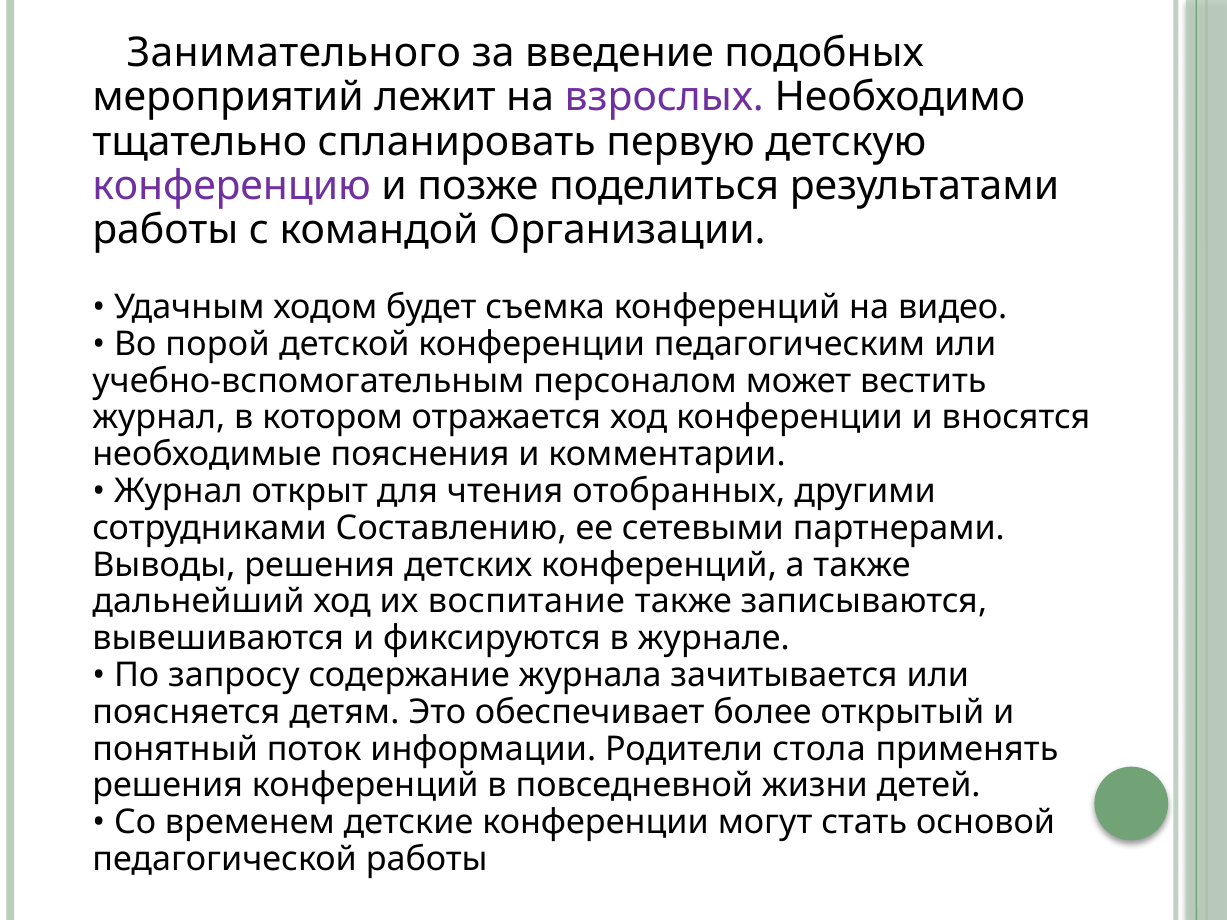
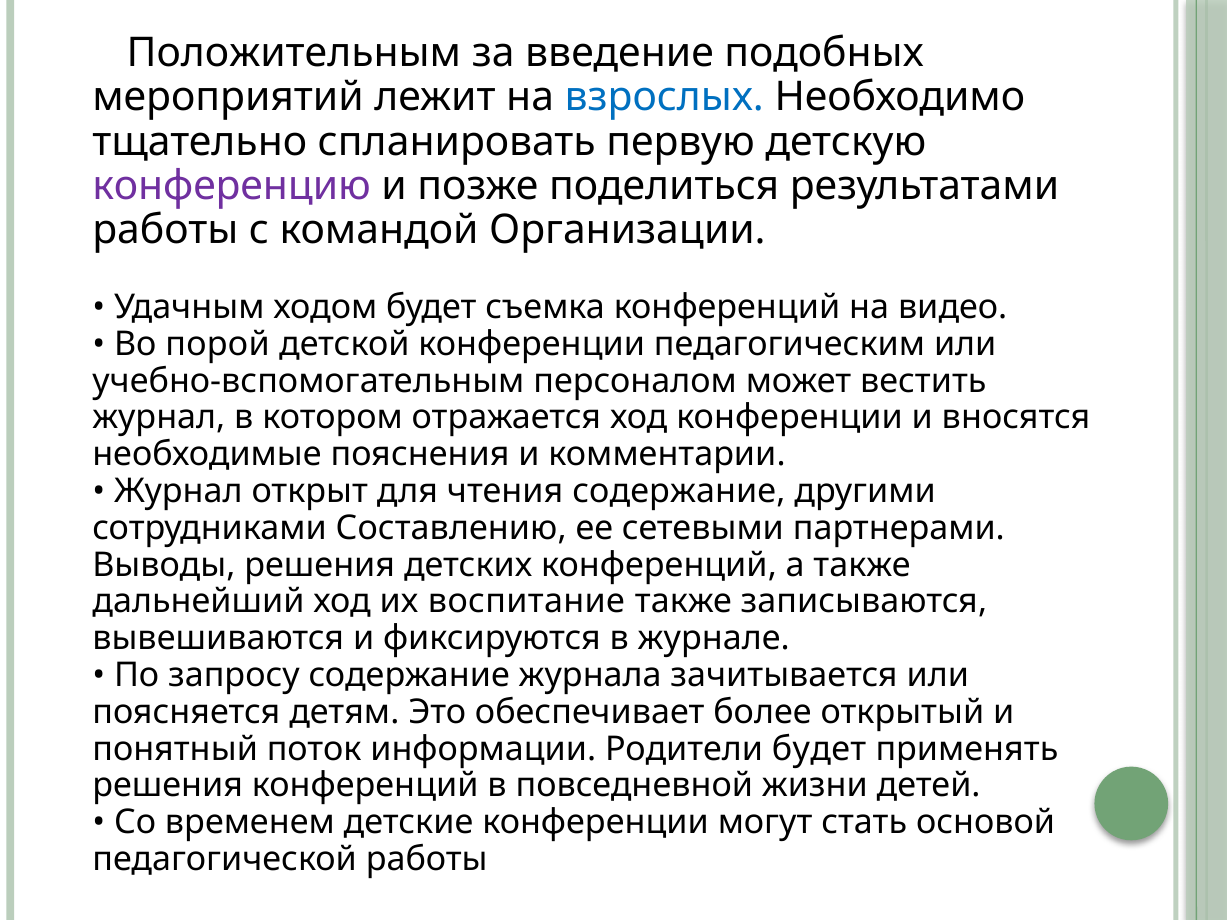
Занимательного: Занимательного -> Положительным (294, 53)
взрослых colour: purple -> blue (664, 98)
чтения отобранных: отобранных -> содержание (679, 491)
Родители стола: стола -> будет (819, 749)
